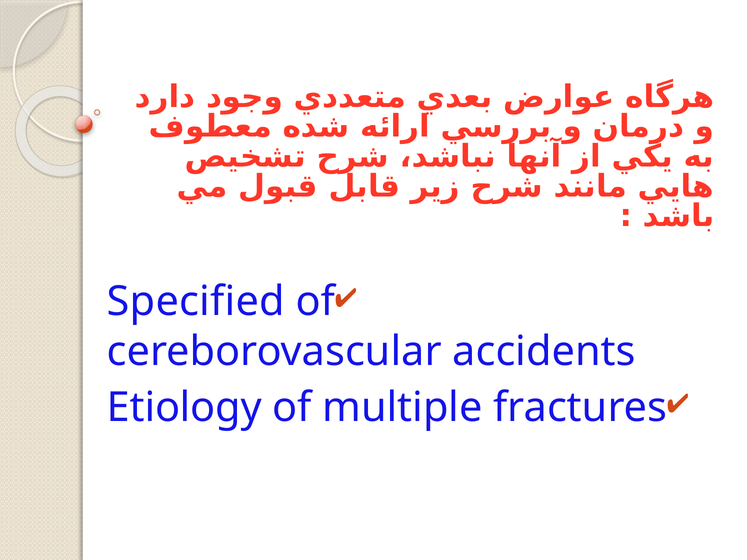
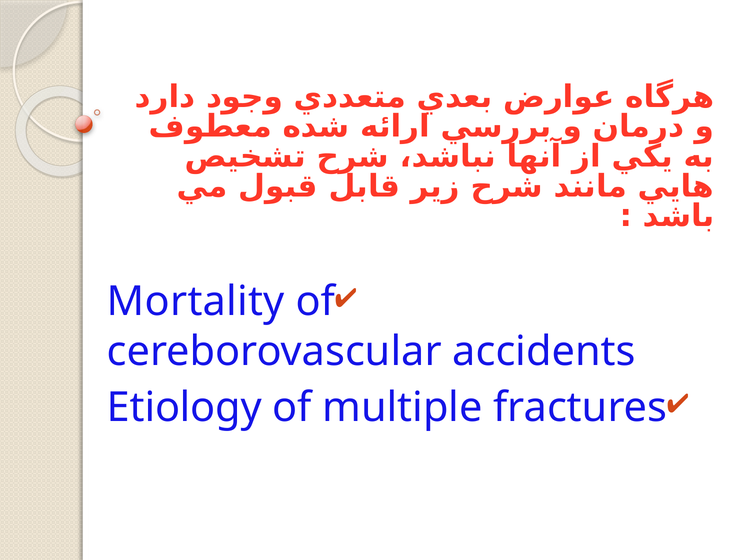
Specified: Specified -> Mortality (196, 302)
